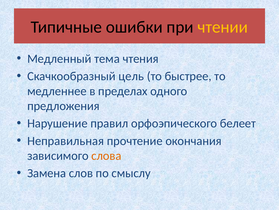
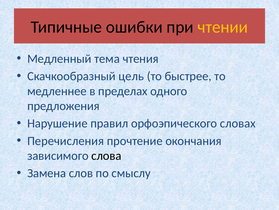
белеет: белеет -> словах (238, 123)
Неправильная: Неправильная -> Перечисления (66, 140)
слова colour: orange -> black (106, 155)
